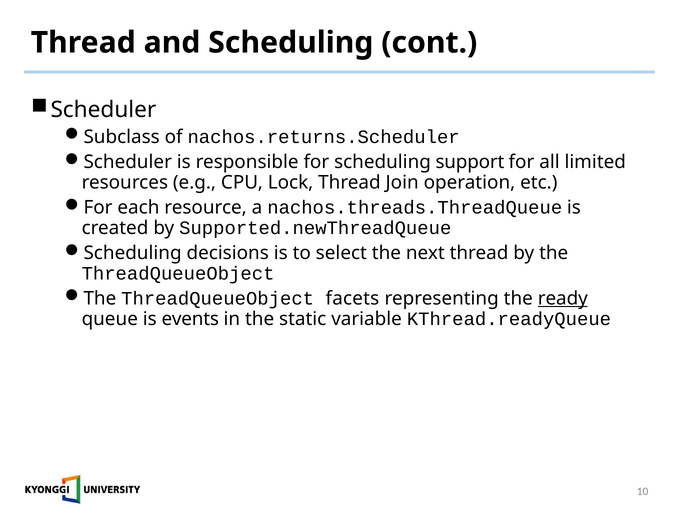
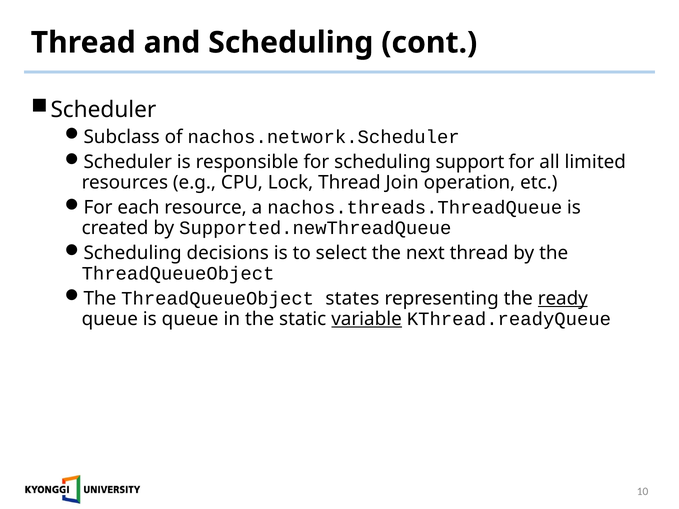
nachos.returns.Scheduler: nachos.returns.Scheduler -> nachos.network.Scheduler (324, 137)
facets: facets -> states (352, 299)
is events: events -> queue (190, 319)
variable underline: none -> present (367, 319)
